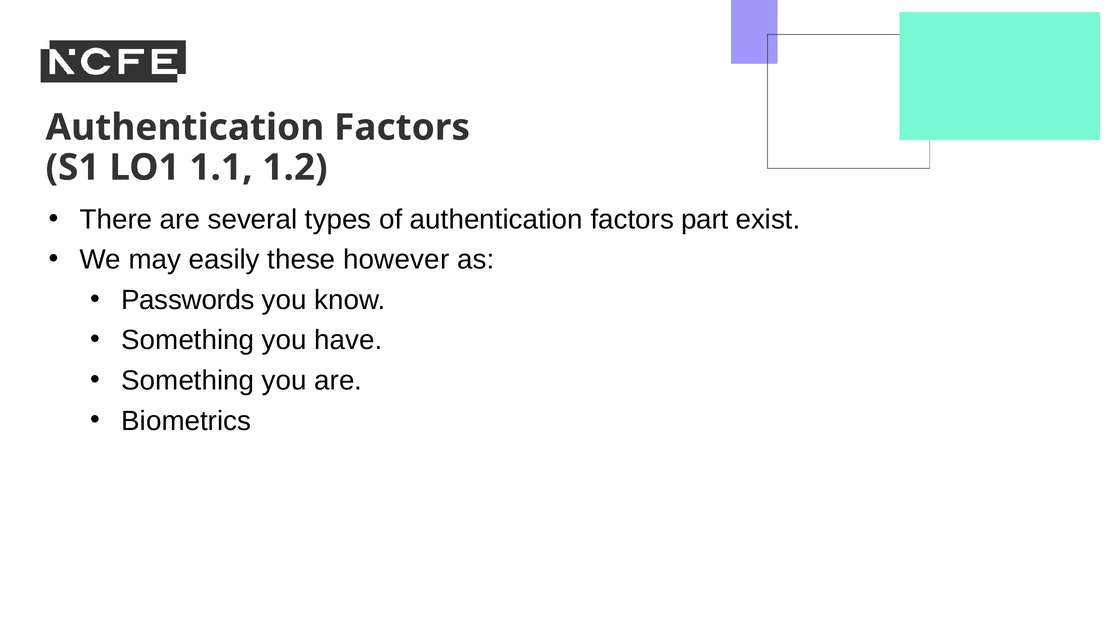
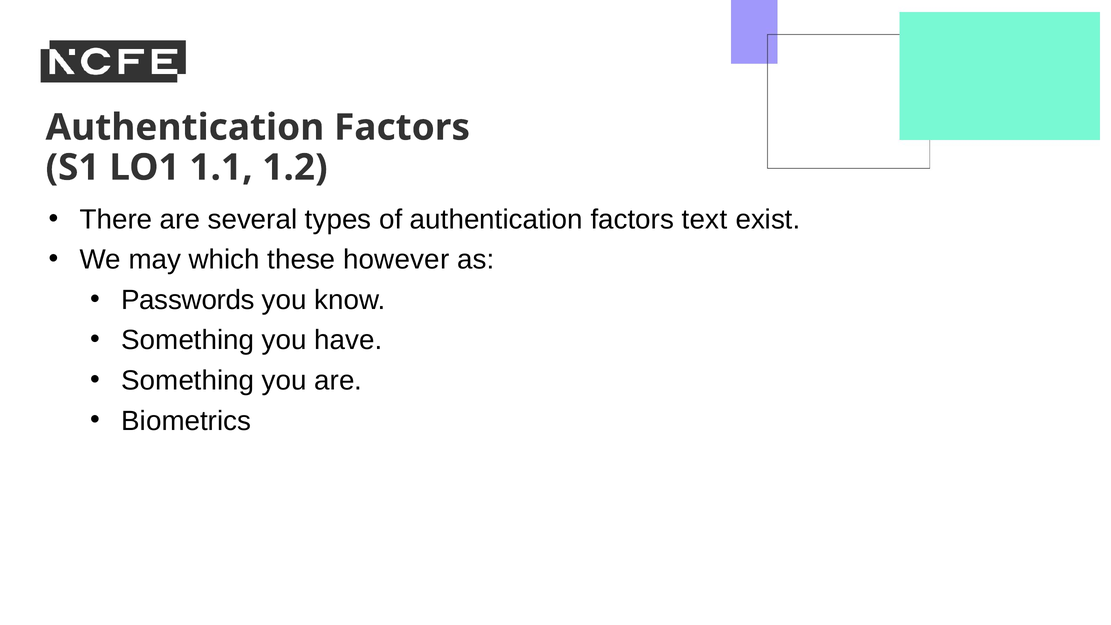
part: part -> text (705, 219)
easily: easily -> which (224, 260)
